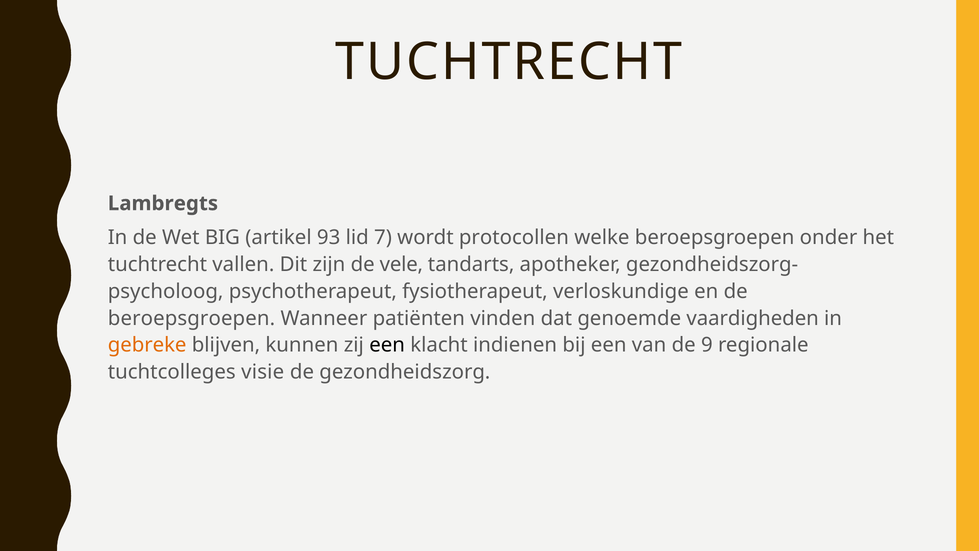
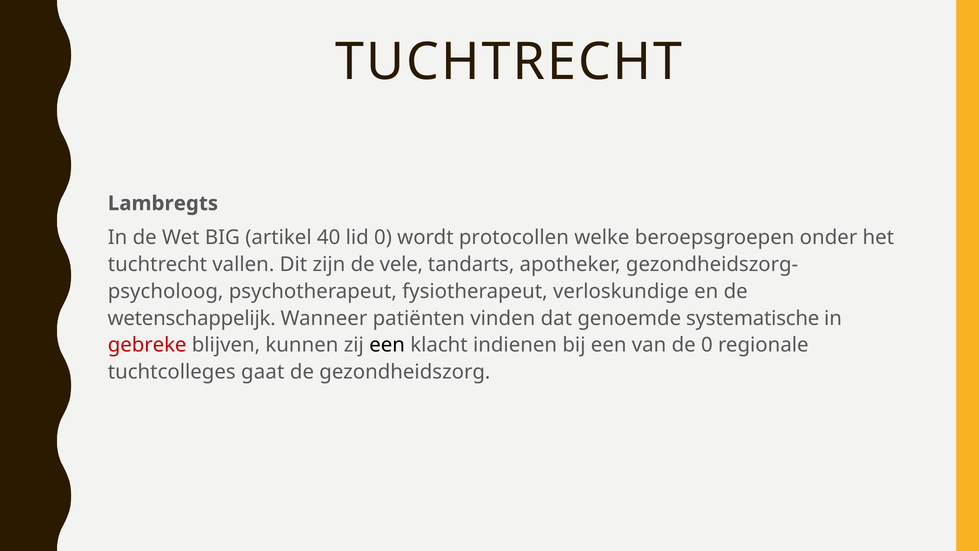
93: 93 -> 40 (329, 237)
lid 7: 7 -> 0 (383, 237)
beroepsgroepen: beroepsgroepen -> wetenschappelijk (192, 318)
vaardigheden: vaardigheden -> systematische (753, 318)
gebreke colour: orange -> red (147, 345)
de 9: 9 -> 0 (707, 345)
visie: visie -> gaat (263, 372)
